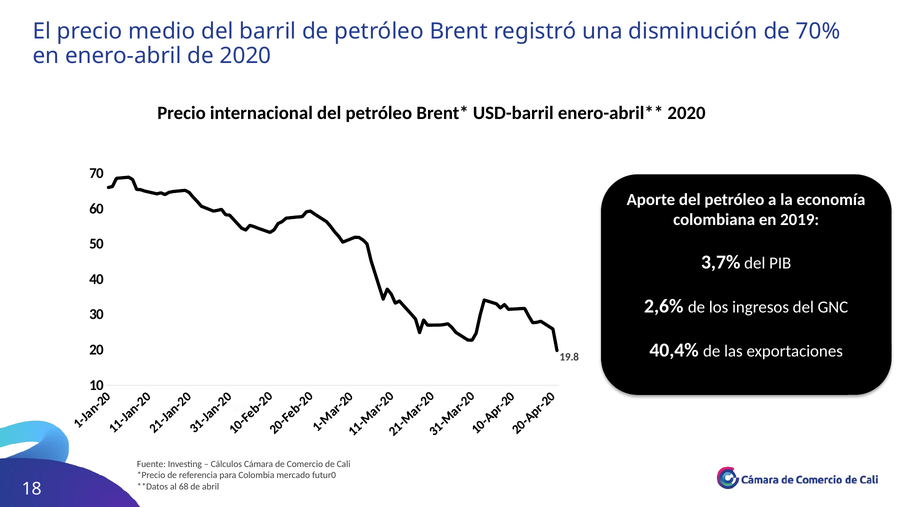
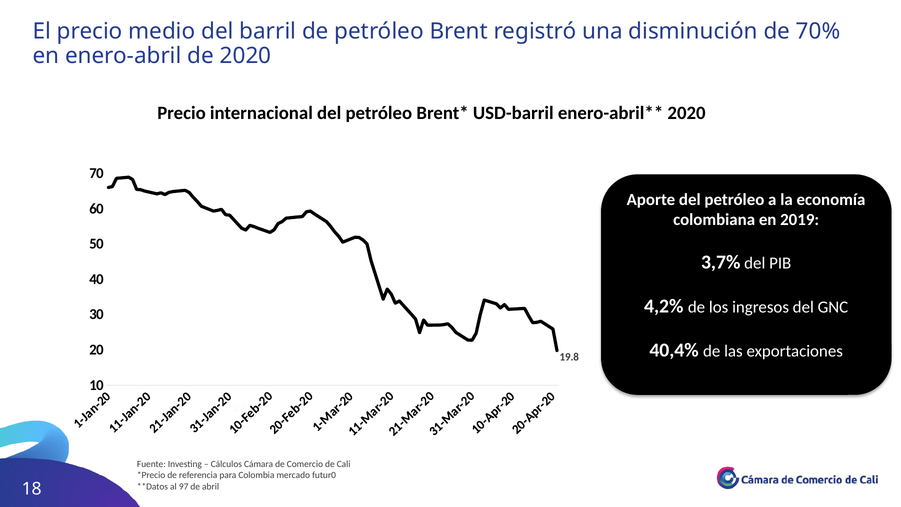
2,6%: 2,6% -> 4,2% (664, 306)
68: 68 -> 97 (184, 486)
